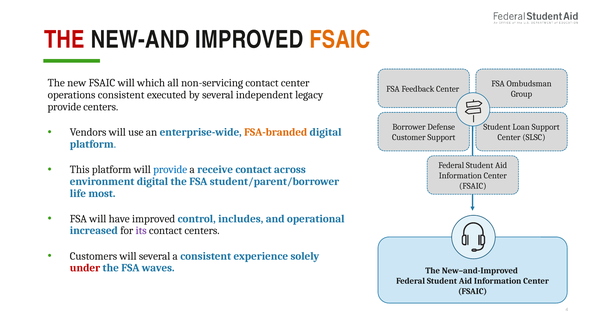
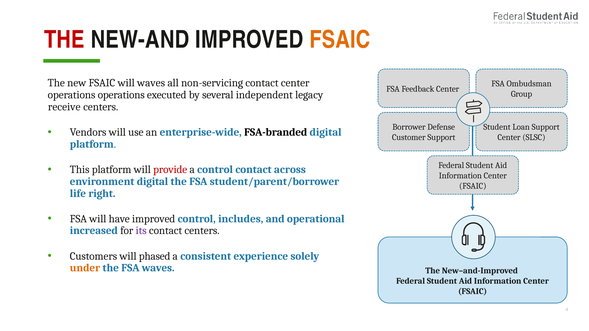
will which: which -> waves (151, 83)
operations consistent: consistent -> operations (121, 95)
provide: provide -> receive (64, 107)
FSA-branded colour: orange -> black (276, 132)
provide colour: blue -> red (170, 170)
a receive: receive -> control (215, 170)
most: most -> right (102, 194)
will several: several -> phased (155, 256)
under colour: red -> orange (85, 268)
